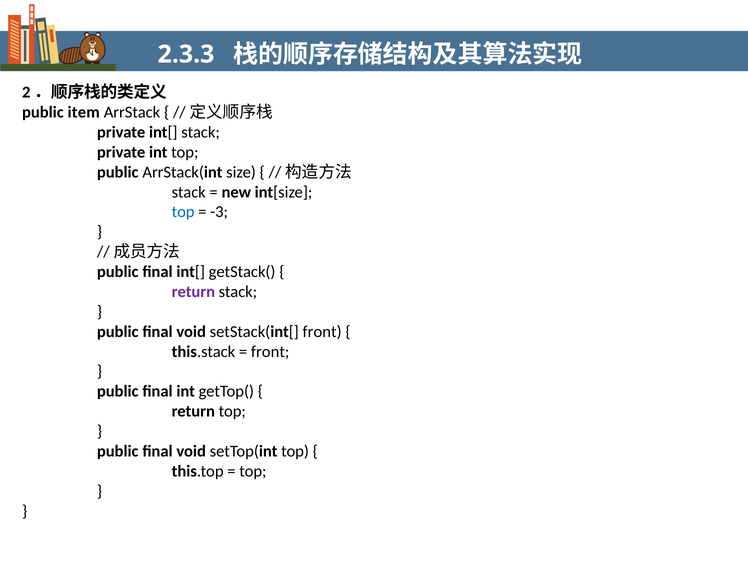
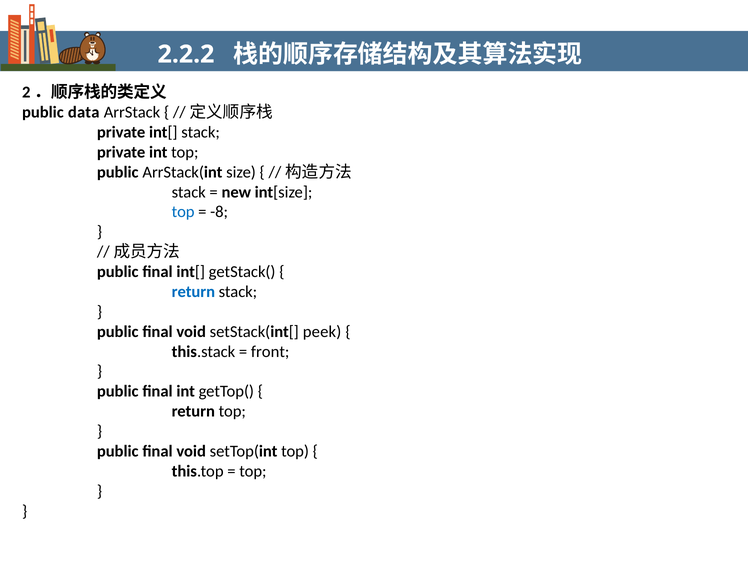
2.3.3: 2.3.3 -> 2.2.2 (186, 54)
item: item -> data (84, 112)
-3: -3 -> -8 (219, 212)
return colour: purple -> blue (193, 292)
setStack(int[ front: front -> peek (322, 332)
